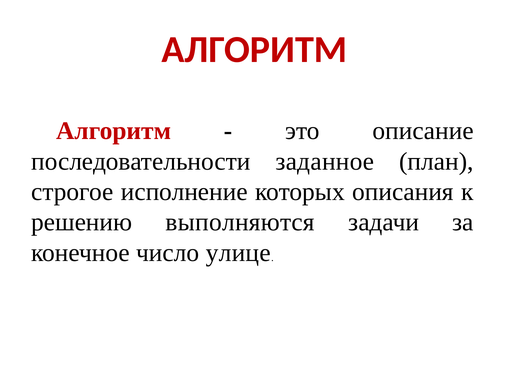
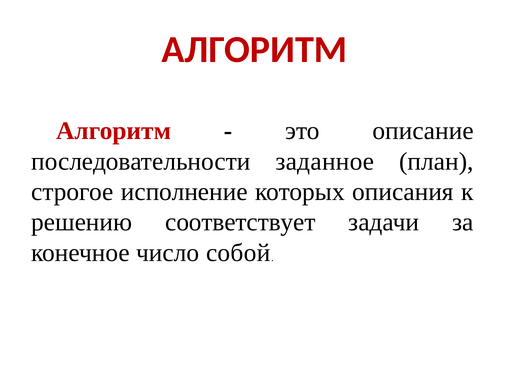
выполняются: выполняются -> соответствует (240, 223)
улице: улице -> собой (238, 253)
